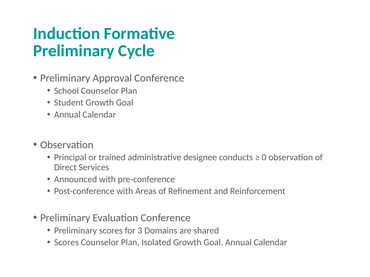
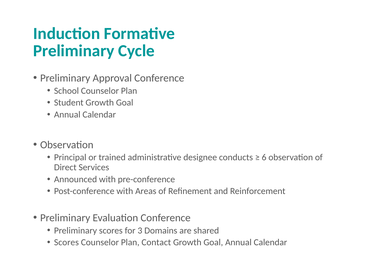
0: 0 -> 6 (264, 158)
Isolated: Isolated -> Contact (156, 243)
